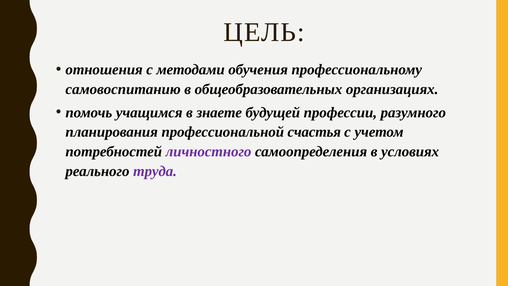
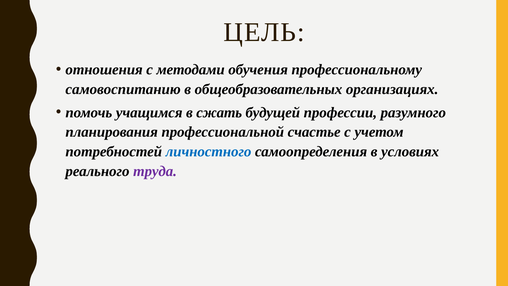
знаете: знаете -> сжать (219, 112)
счастья: счастья -> счастье (314, 132)
личностного colour: purple -> blue (209, 151)
